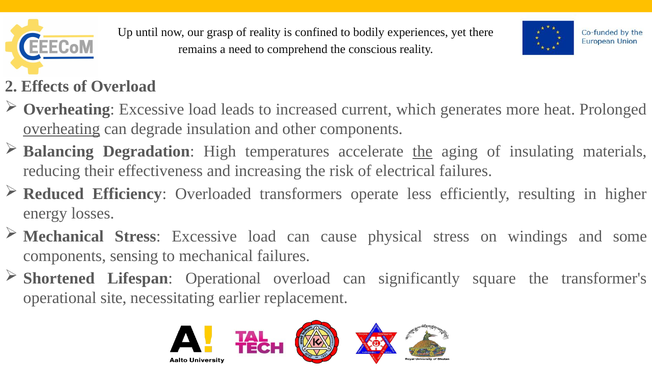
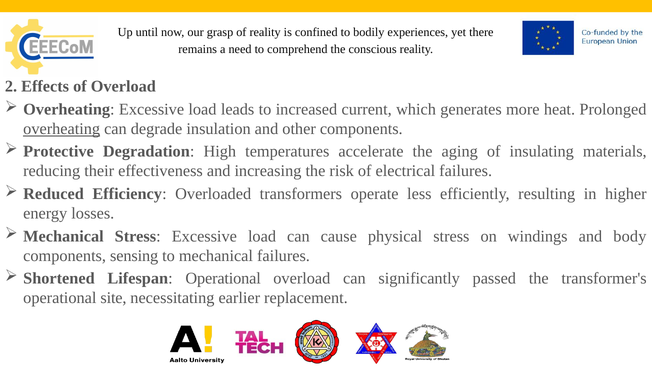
Balancing: Balancing -> Protective (59, 152)
the underline: present -> none (423, 152)
some: some -> body (630, 237)
square: square -> passed (494, 279)
